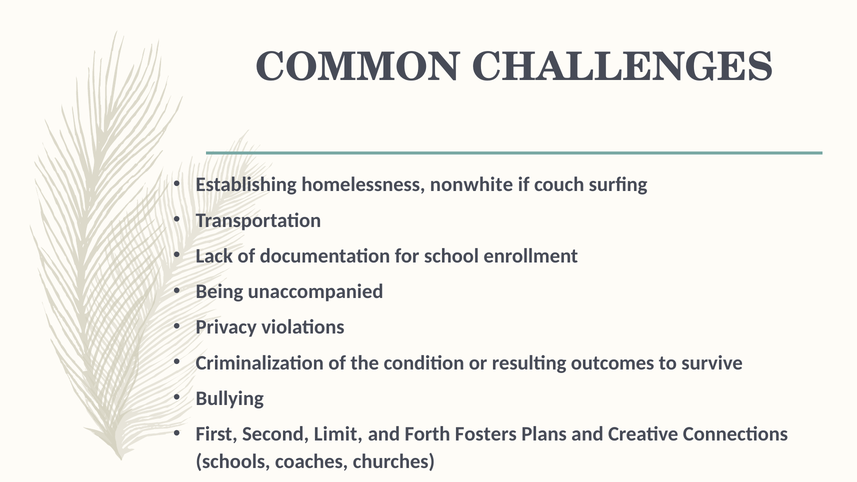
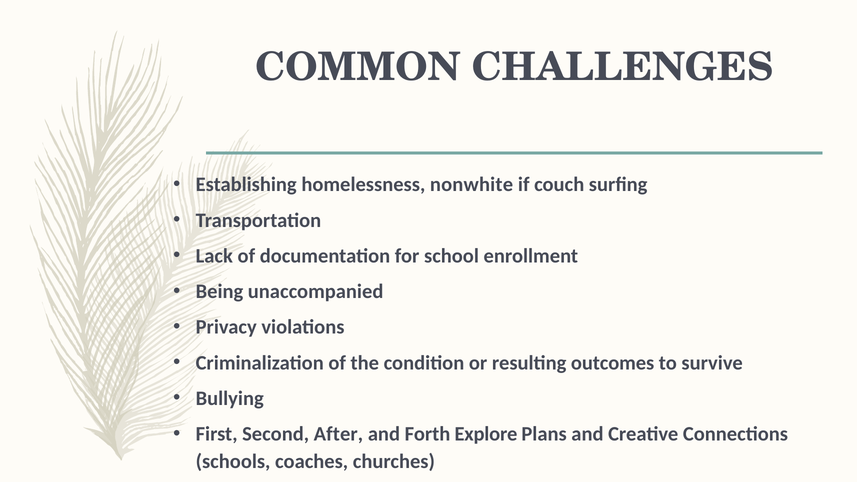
Limit: Limit -> After (338, 434)
Fosters: Fosters -> Explore (486, 434)
